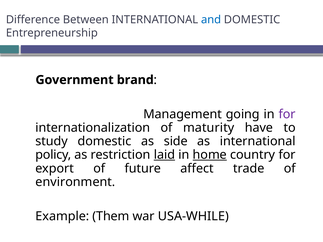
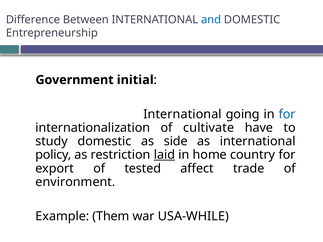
brand: brand -> initial (135, 80)
Management: Management -> International (183, 114)
for colour: purple -> blue (287, 114)
maturity: maturity -> cultivate (209, 128)
home underline: present -> none (210, 155)
future: future -> tested (143, 169)
